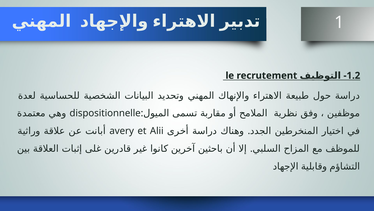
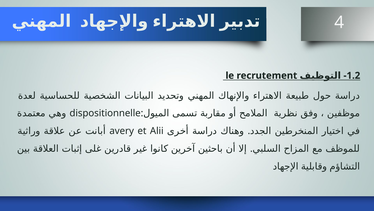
1: 1 -> 4 (339, 22)
